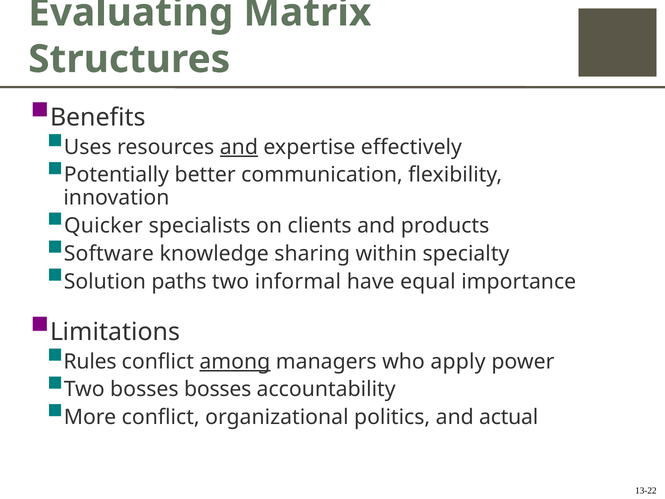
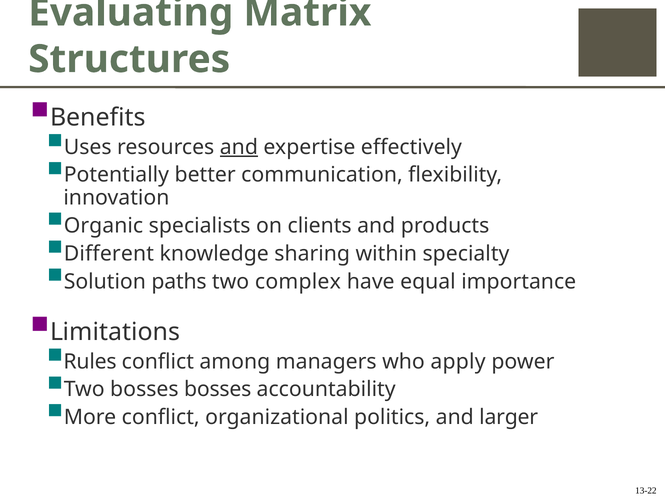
Quicker: Quicker -> Organic (103, 226)
Software: Software -> Different (109, 254)
informal: informal -> complex (298, 282)
among underline: present -> none (235, 361)
actual: actual -> larger (509, 417)
